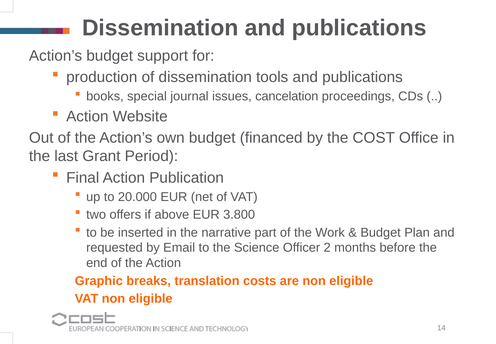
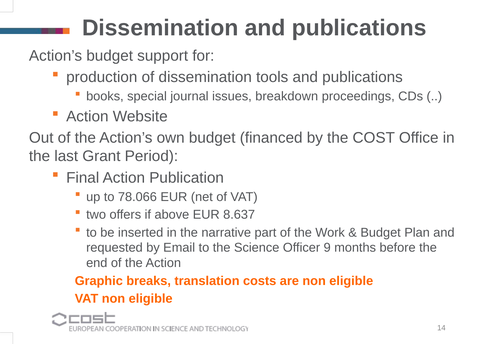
cancelation: cancelation -> breakdown (287, 96)
20.000: 20.000 -> 78.066 (137, 196)
3.800: 3.800 -> 8.637 (239, 214)
2: 2 -> 9 (327, 247)
